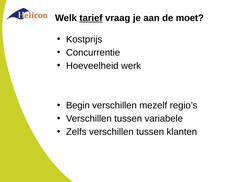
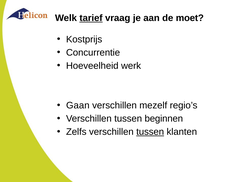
Begin: Begin -> Gaan (78, 106)
variabele: variabele -> beginnen (164, 119)
tussen underline: none -> present (150, 132)
